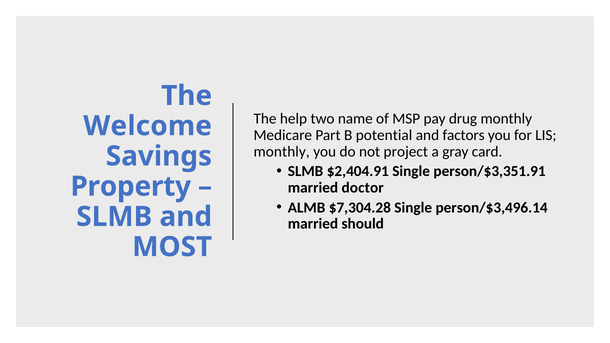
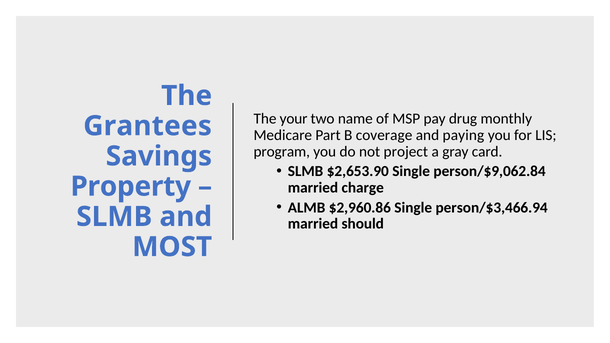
help: help -> your (294, 119)
Welcome: Welcome -> Grantees (148, 126)
potential: potential -> coverage (384, 135)
factors: factors -> paying (463, 135)
monthly: monthly -> program (282, 152)
$2,404.91: $2,404.91 -> $2,653.90 (358, 171)
person/$3,351.91: person/$3,351.91 -> person/$9,062.84 (490, 171)
doctor: doctor -> charge (363, 188)
$7,304.28: $7,304.28 -> $2,960.86 (360, 208)
person/$3,496.14: person/$3,496.14 -> person/$3,466.94 (492, 208)
